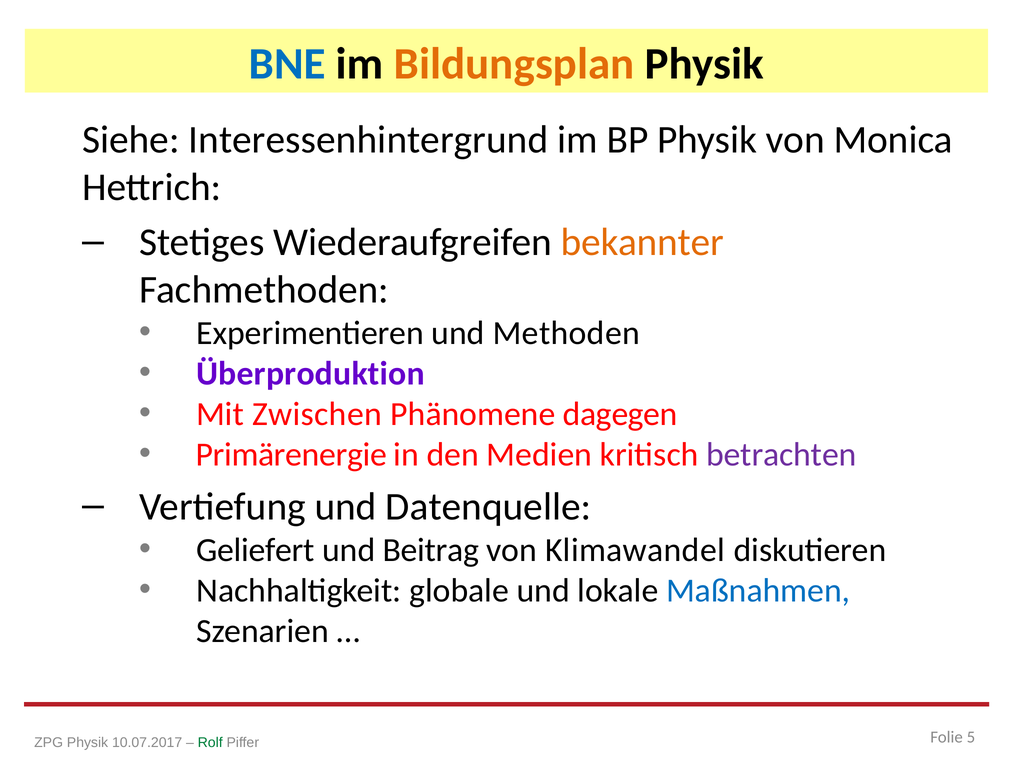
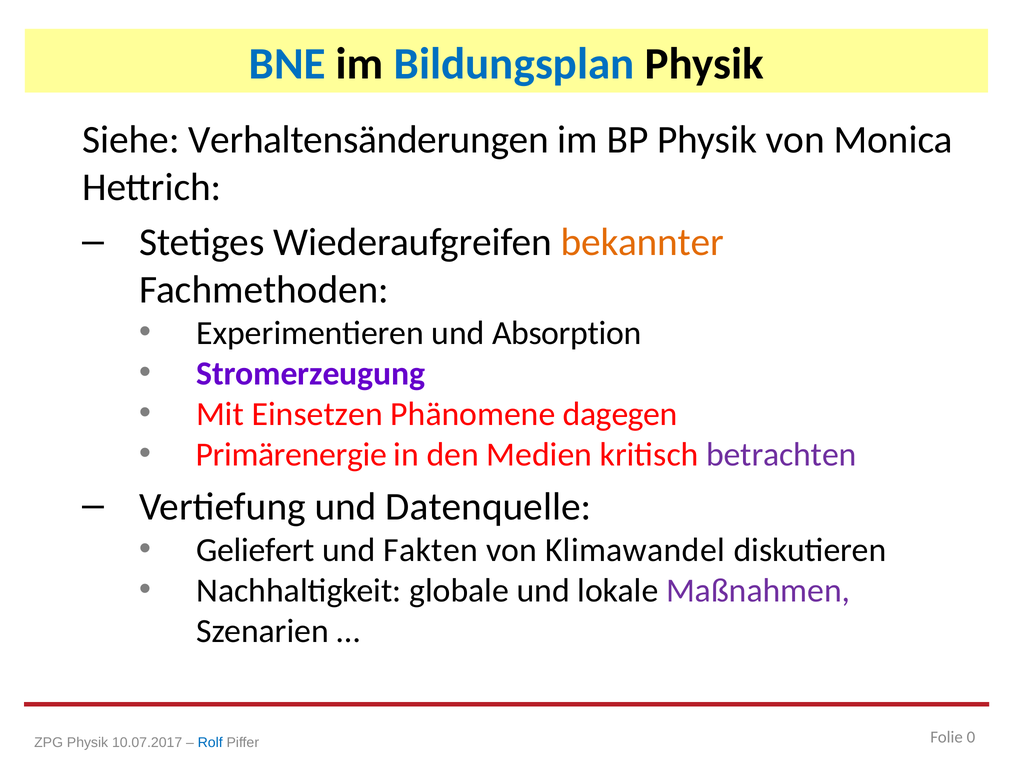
Bildungsplan colour: orange -> blue (514, 64)
Interessenhintergrund: Interessenhintergrund -> Verhaltensänderungen (369, 140)
Methoden: Methoden -> Absorption (567, 333)
Überproduktion: Überproduktion -> Stromerzeugung (311, 374)
Zwischen: Zwischen -> Einsetzen (317, 414)
Beitrag: Beitrag -> Fakten (431, 551)
Maßnahmen colour: blue -> purple (758, 591)
Rolf colour: green -> blue (210, 743)
5: 5 -> 0 (971, 738)
